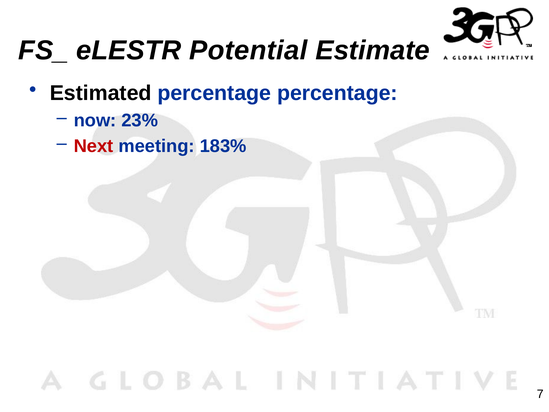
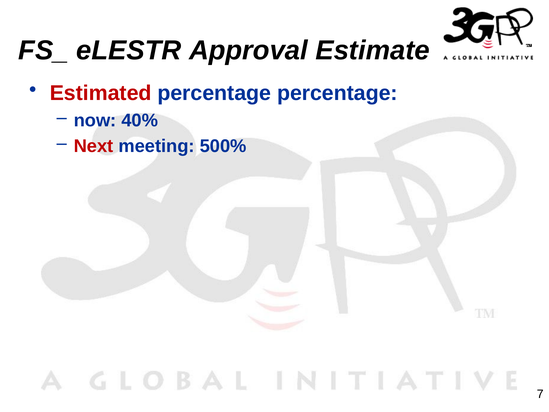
Potential: Potential -> Approval (248, 50)
Estimated colour: black -> red (101, 93)
23%: 23% -> 40% (140, 120)
183%: 183% -> 500% (223, 146)
